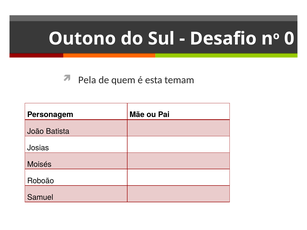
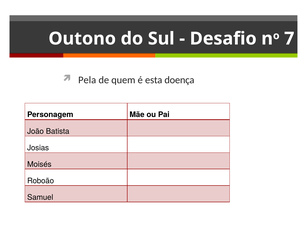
0: 0 -> 7 (289, 39)
temam: temam -> doença (179, 80)
